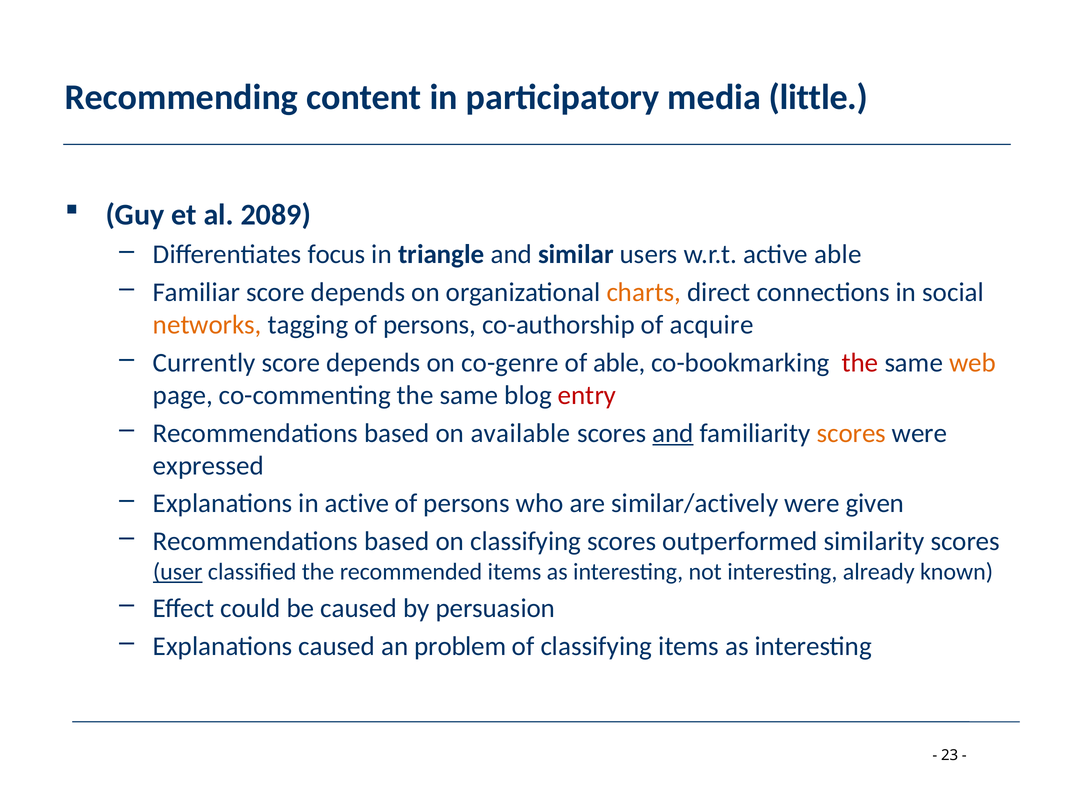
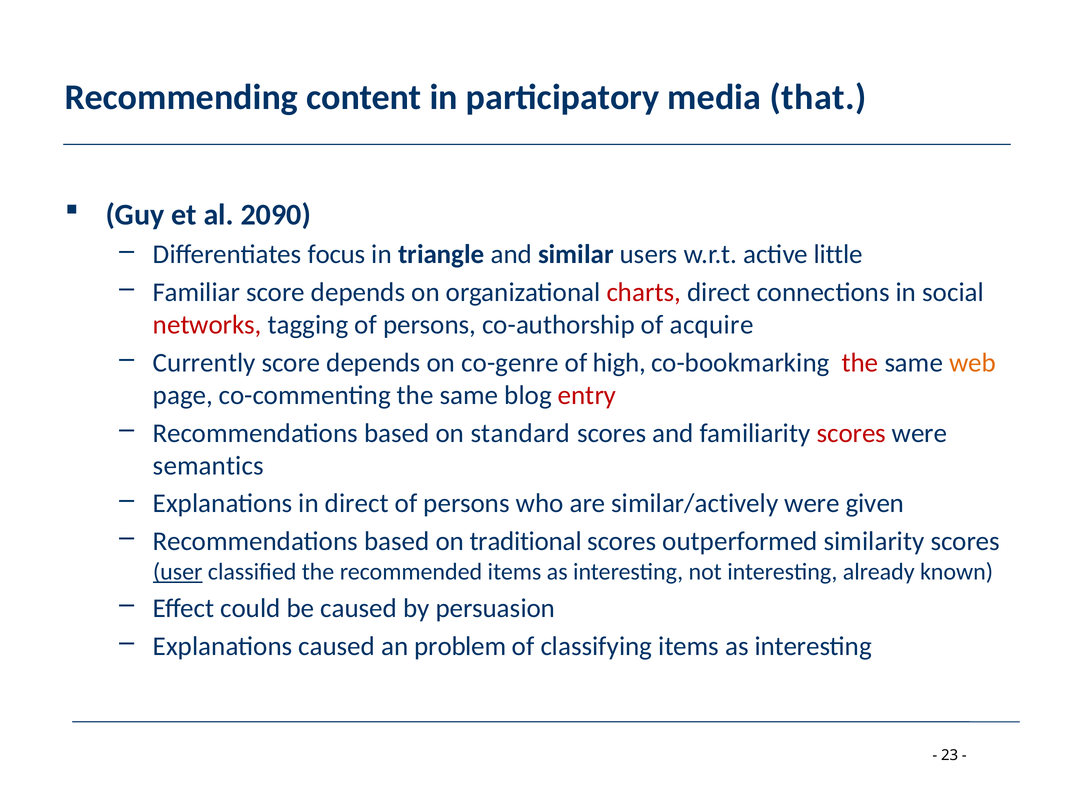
little: little -> that (818, 97)
2089: 2089 -> 2090 (276, 215)
active able: able -> little (838, 255)
charts colour: orange -> red (644, 293)
networks colour: orange -> red (207, 325)
of able: able -> high (619, 363)
available: available -> standard (520, 433)
and underline: present -> none (673, 433)
scores colour: orange -> red (851, 433)
expressed: expressed -> semantics (208, 466)
in active: active -> direct (357, 504)
on classifying: classifying -> traditional (526, 542)
